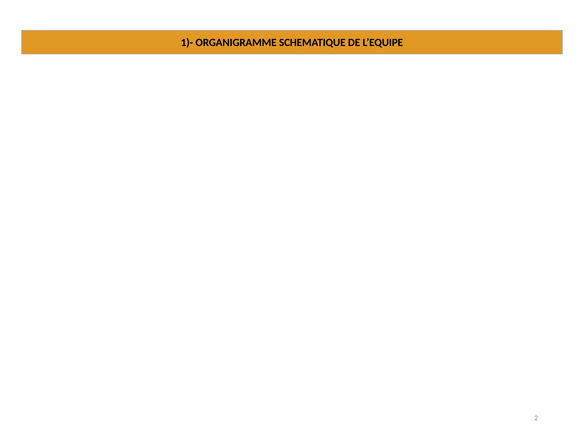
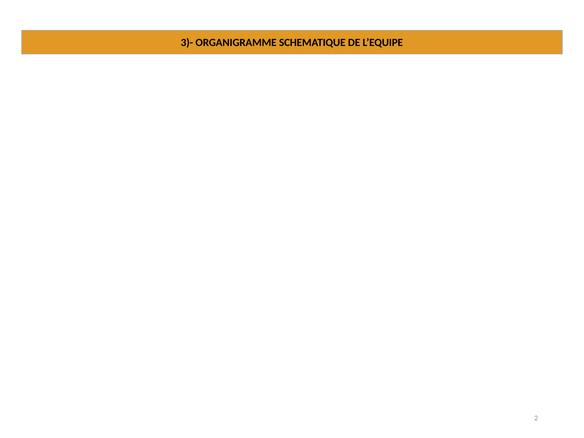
1)-: 1)- -> 3)- (187, 42)
